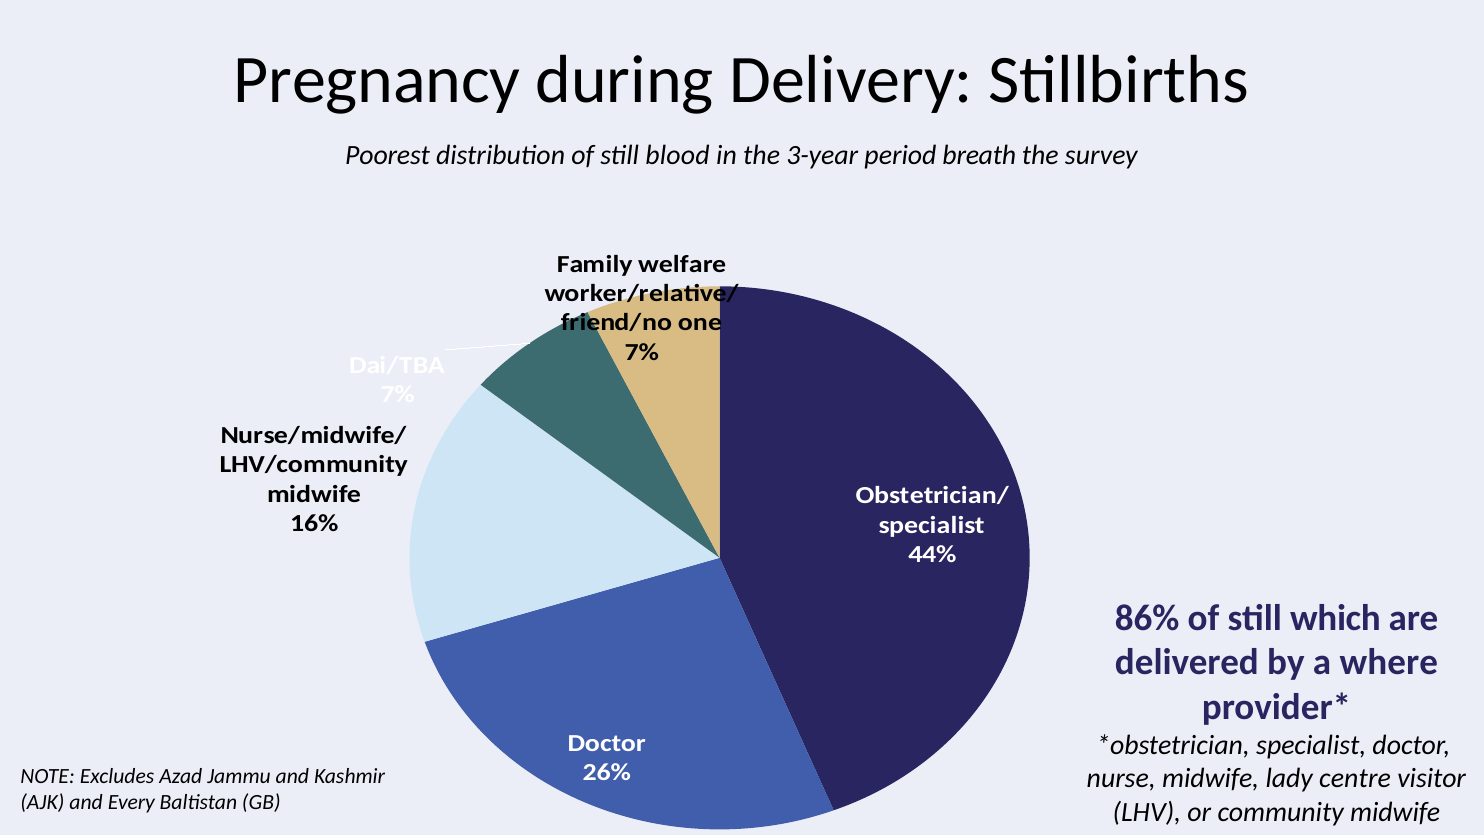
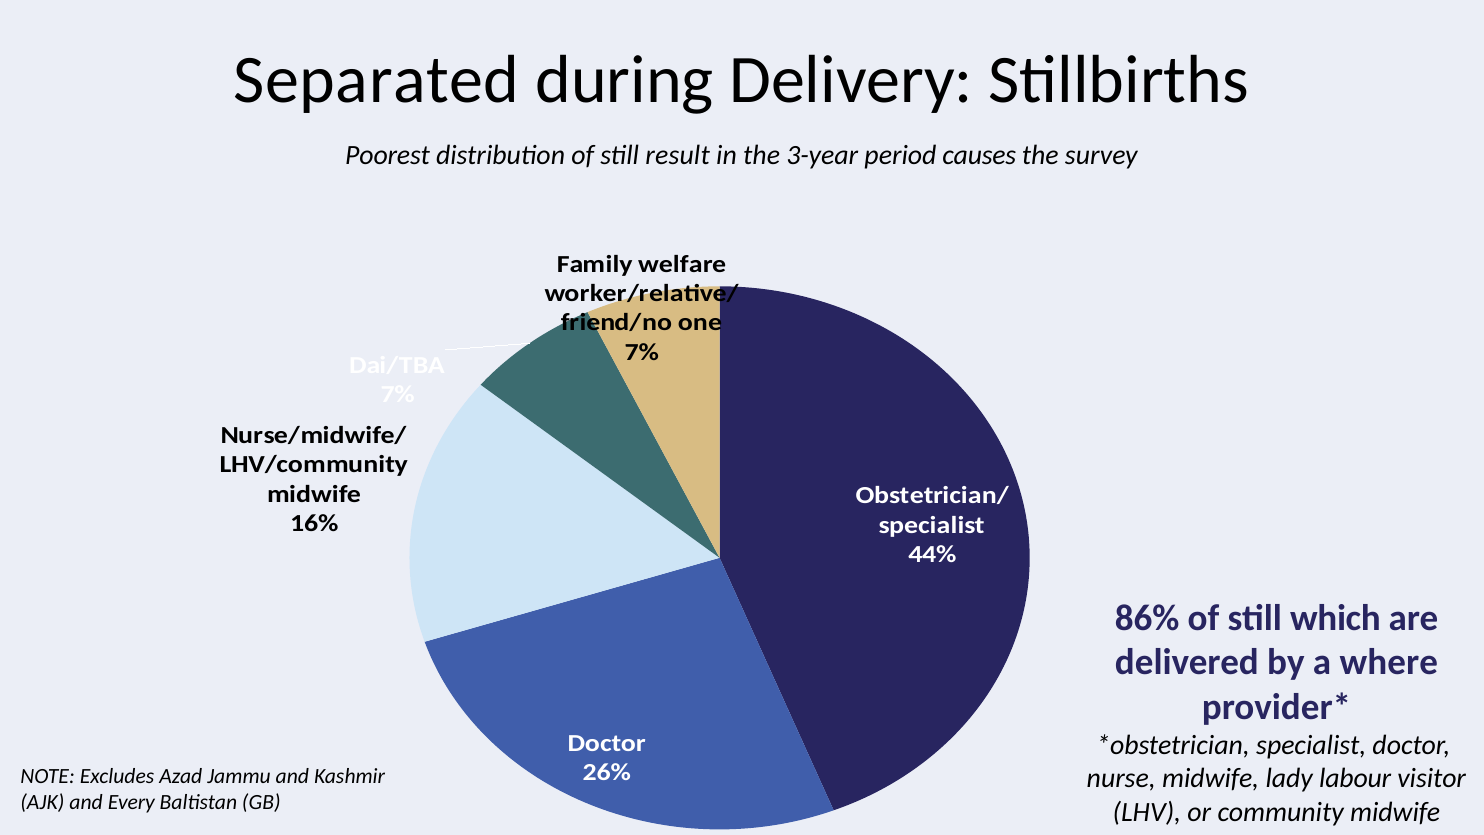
Pregnancy: Pregnancy -> Separated (377, 80)
blood: blood -> result (678, 156)
breath: breath -> causes (979, 156)
centre: centre -> labour (1355, 778)
